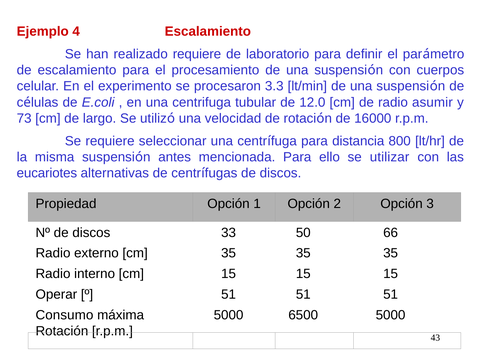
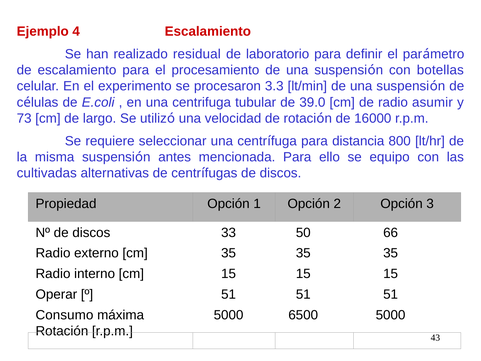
realizado requiere: requiere -> residual (197, 54)
cuerpos: cuerpos -> botellas (440, 70)
12.0: 12.0 -> 39.0 (312, 102)
utilizar: utilizar -> equipo (390, 157)
eucariotes: eucariotes -> cultivadas (47, 173)
